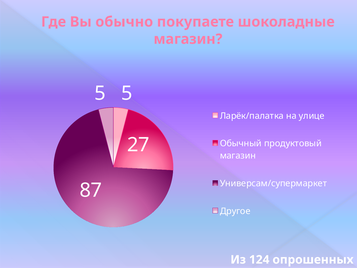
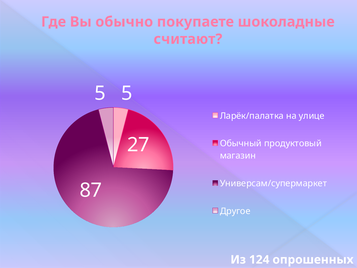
магазин: магазин -> считают (188, 39)
